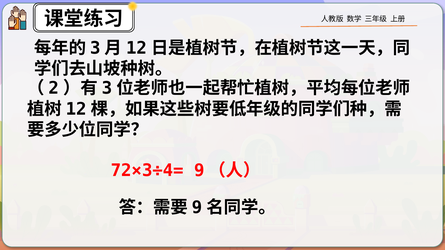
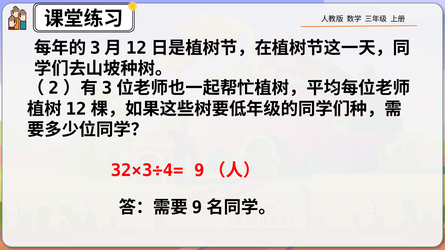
72×3÷4=: 72×3÷4= -> 32×3÷4= (147, 171)
